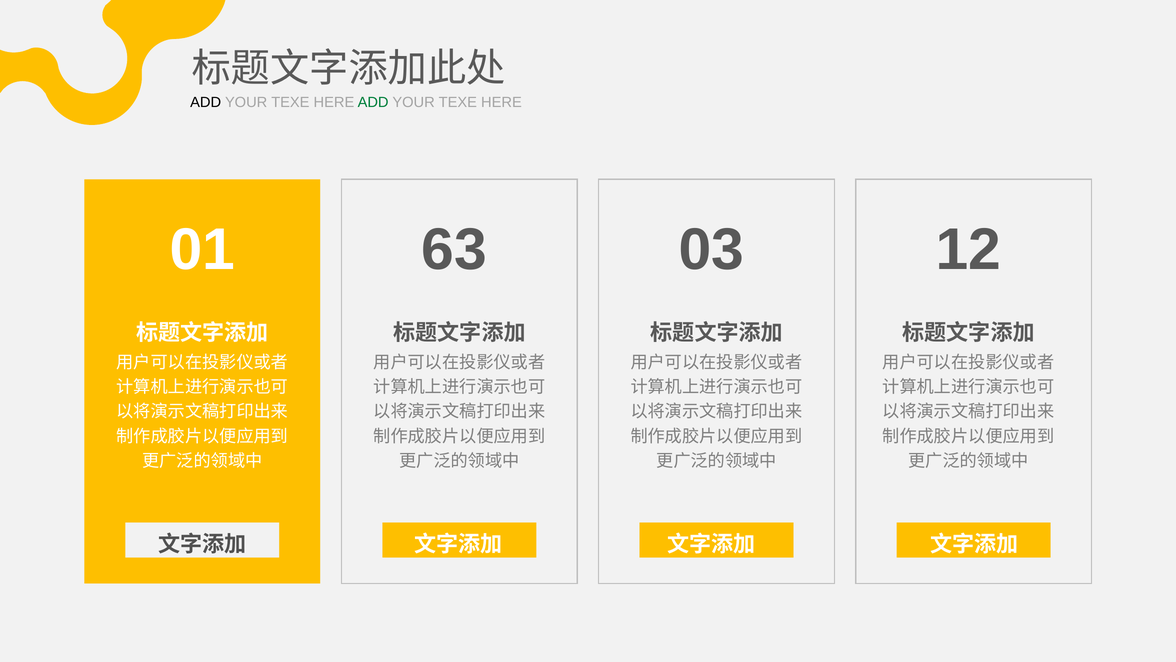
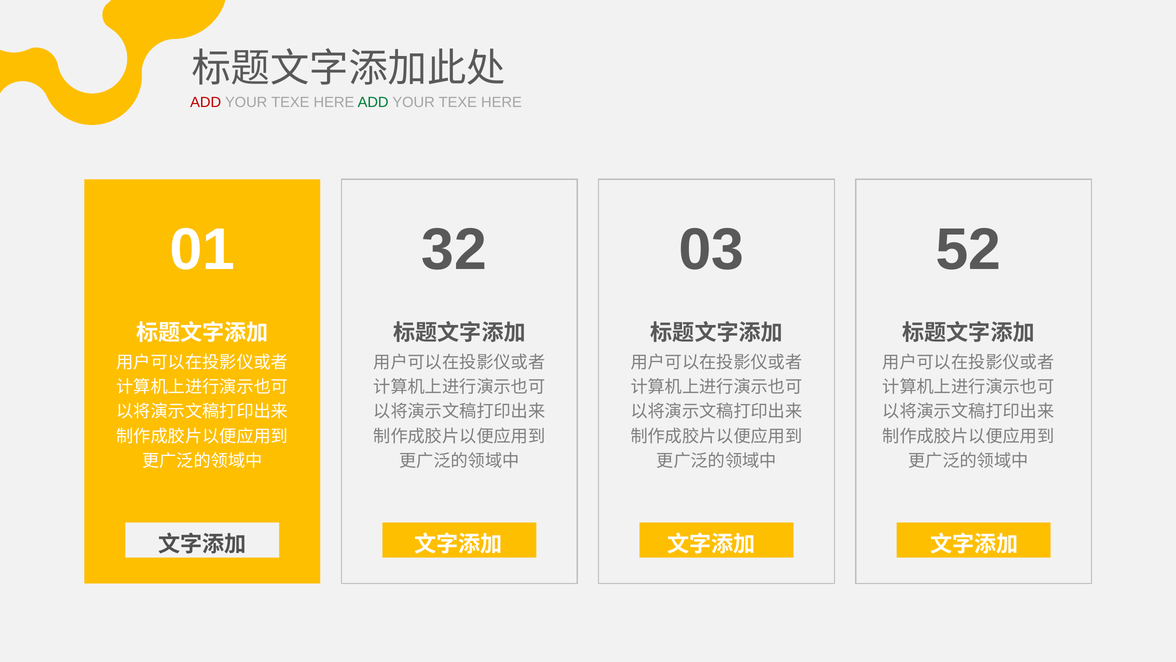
ADD colour: black -> red (206, 103)
63: 63 -> 32 (454, 250)
12: 12 -> 52 (968, 250)
